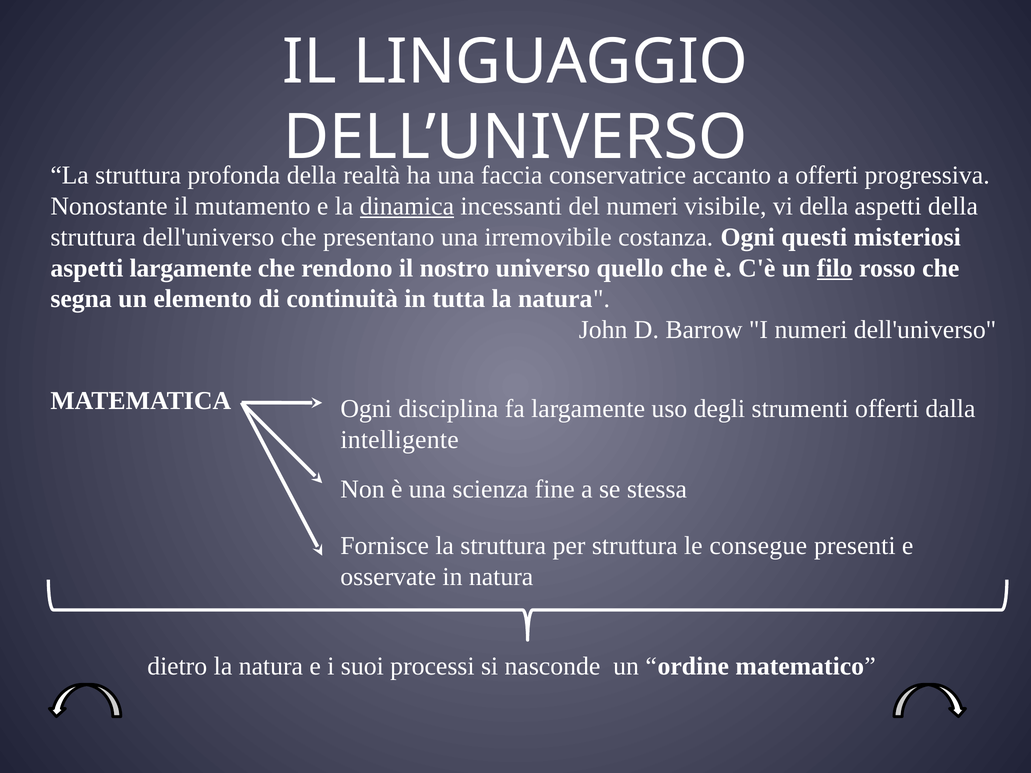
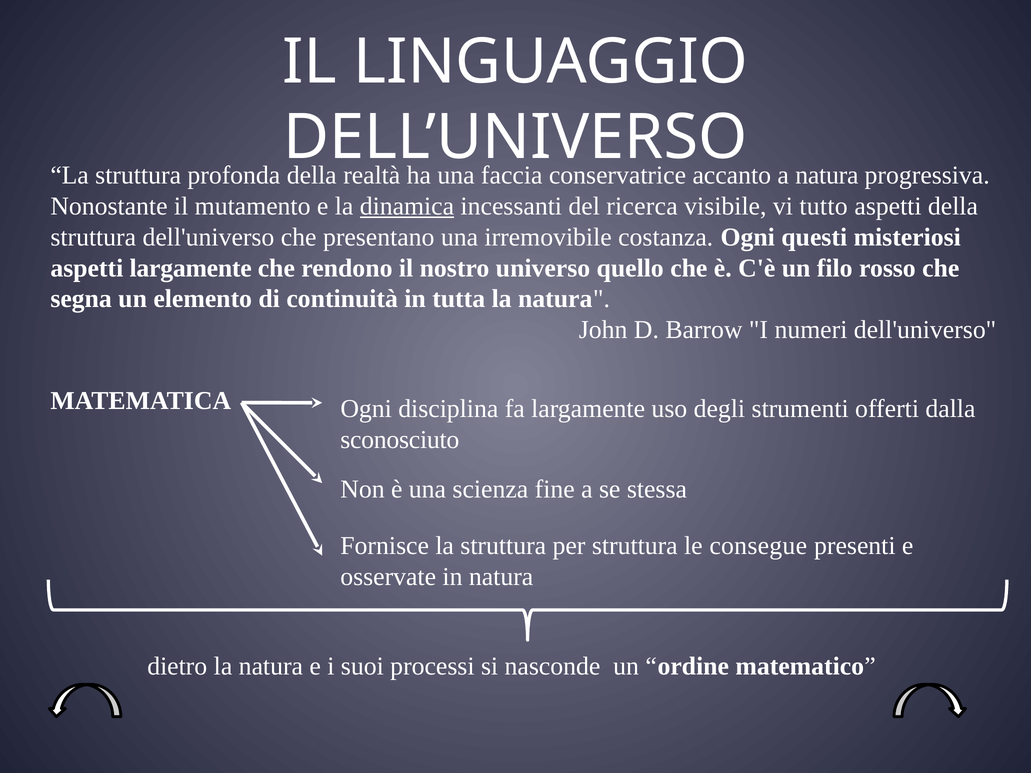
a offerti: offerti -> natura (827, 175)
del numeri: numeri -> ricerca (642, 206)
vi della: della -> tutto (824, 206)
filo underline: present -> none (835, 268)
intelligente: intelligente -> sconosciuto (400, 440)
